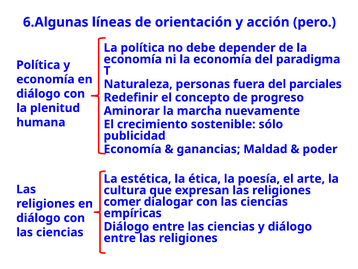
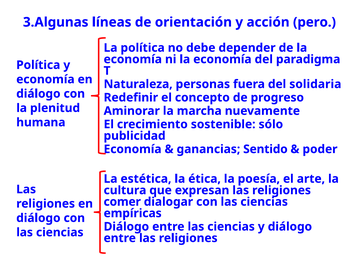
6.Algunas: 6.Algunas -> 3.Algunas (56, 22)
parciales: parciales -> solidaria (315, 84)
Maldad: Maldad -> Sentido (265, 149)
